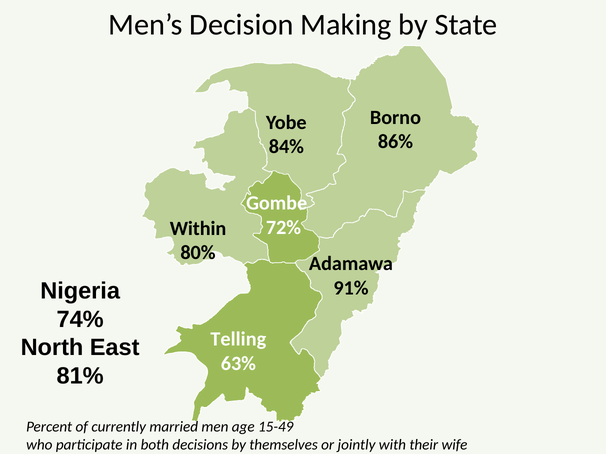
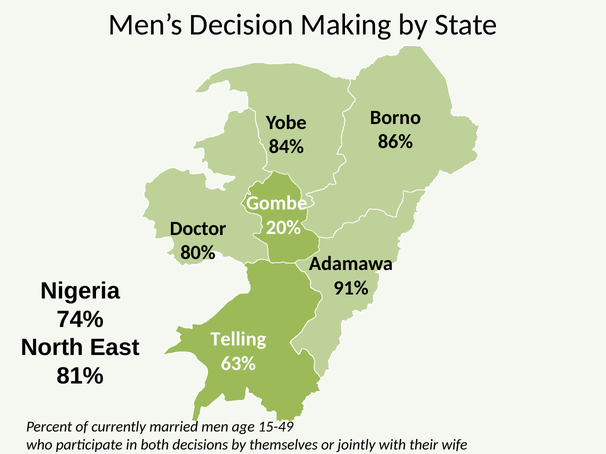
72%: 72% -> 20% (284, 228)
Within: Within -> Doctor (198, 229)
